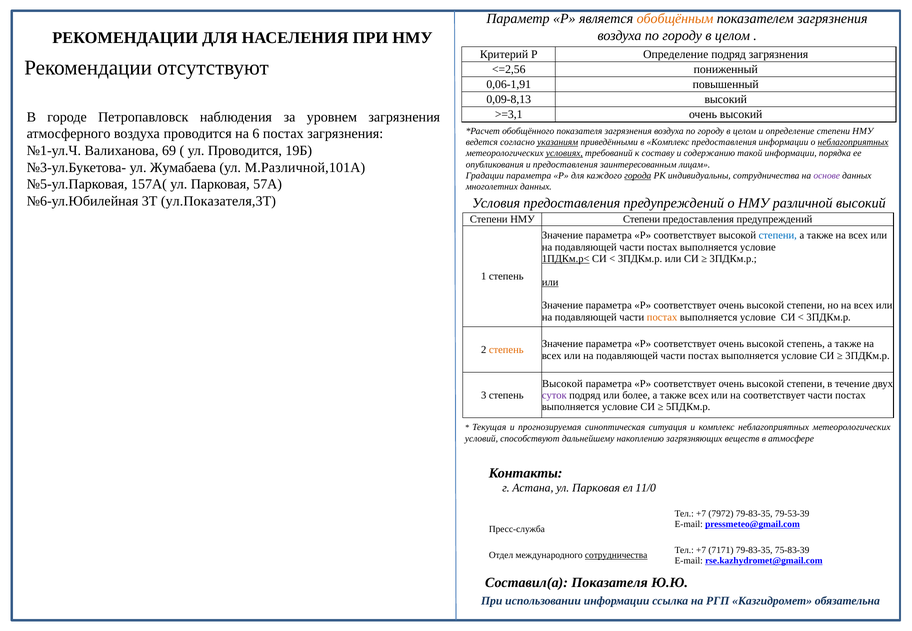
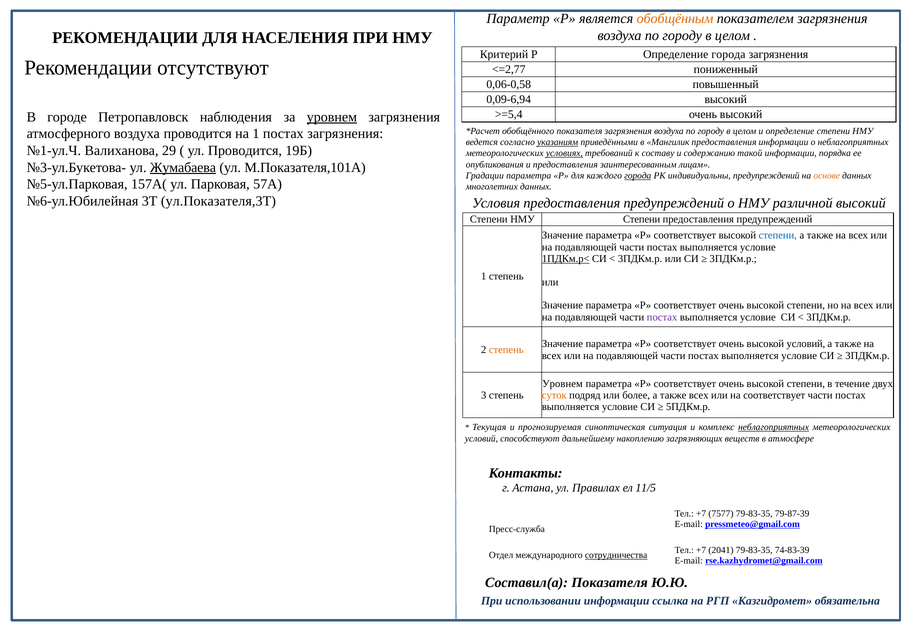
Определение подряд: подряд -> города (728, 54)
<=2,56: <=2,56 -> <=2,77 (509, 69)
0,06-1,91: 0,06-1,91 -> 0,06-0,58 (509, 84)
0,09-8,13: 0,09-8,13 -> 0,09-6,94 (509, 99)
>=3,1: >=3,1 -> >=5,4 (509, 114)
уровнем underline: none -> present (332, 117)
на 6: 6 -> 1 (256, 134)
в Комплекс: Комплекс -> Мангилик (668, 142)
неблагоприятных underline: present -> none (853, 142)
69: 69 -> 29 (169, 151)
Жумабаева underline: none -> present (183, 168)
М.Различной,101А: М.Различной,101А -> М.Показателя,101А (305, 168)
индивидуальны сотрудничества: сотрудничества -> предупреждений (766, 176)
основе colour: purple -> orange (827, 176)
или underline: present -> none (550, 282)
постах colour: orange -> purple (662, 317)
высокой степень: степень -> условий (806, 344)
Высокой: Высокой -> Уровнем (562, 384)
суток colour: purple -> orange (554, 396)
неблагоприятных underline: none -> present (774, 428)
Астана ул Парковая: Парковая -> Правилах (596, 488)
11/0: 11/0 -> 11/5 (646, 488)
7972: 7972 -> 7577 (721, 514)
79-53-39: 79-53-39 -> 79-87-39 (792, 514)
7171: 7171 -> 2041 (721, 550)
75-83-39: 75-83-39 -> 74-83-39 (792, 550)
